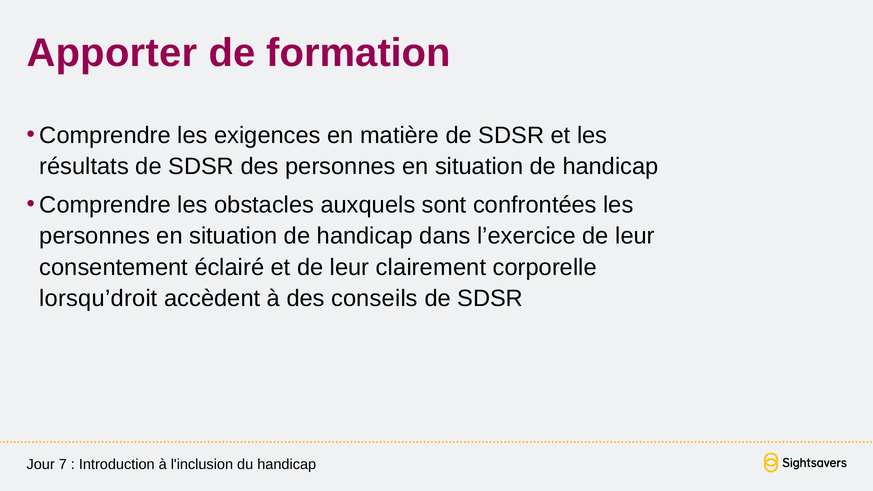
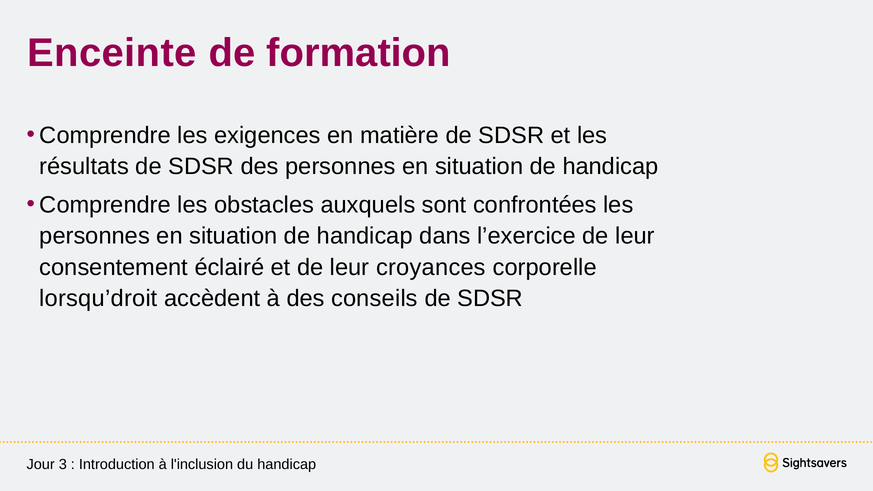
Apporter: Apporter -> Enceinte (112, 53)
clairement: clairement -> croyances (431, 267)
7: 7 -> 3 (63, 465)
